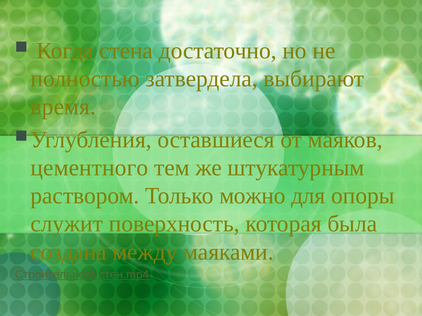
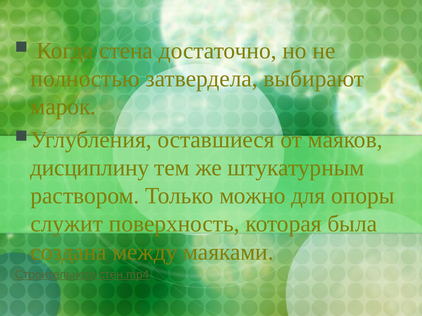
время: время -> марок (63, 107)
цементного: цементного -> дисциплину (90, 168)
